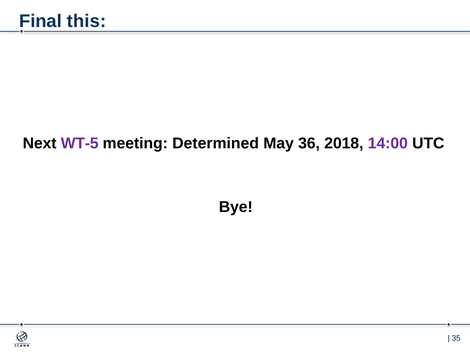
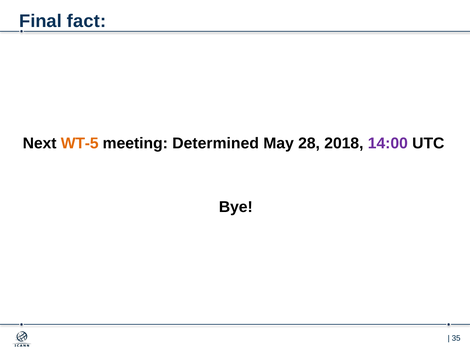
this: this -> fact (86, 21)
WT-5 colour: purple -> orange (80, 143)
36: 36 -> 28 (309, 143)
